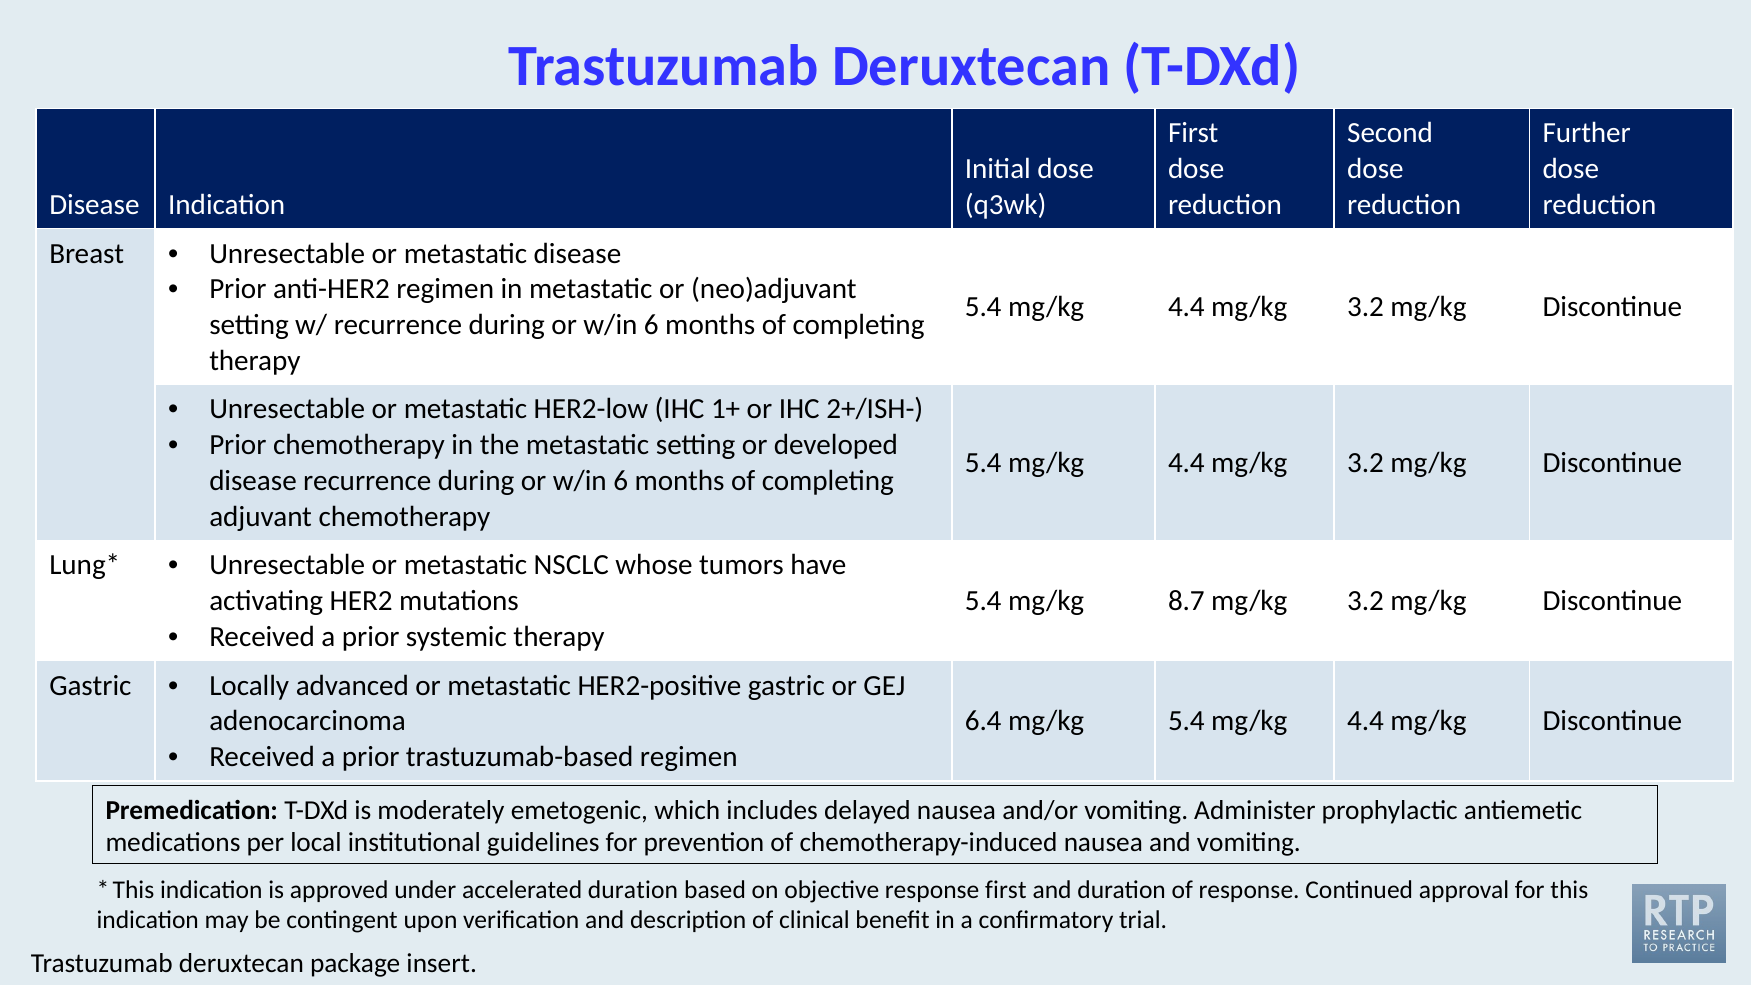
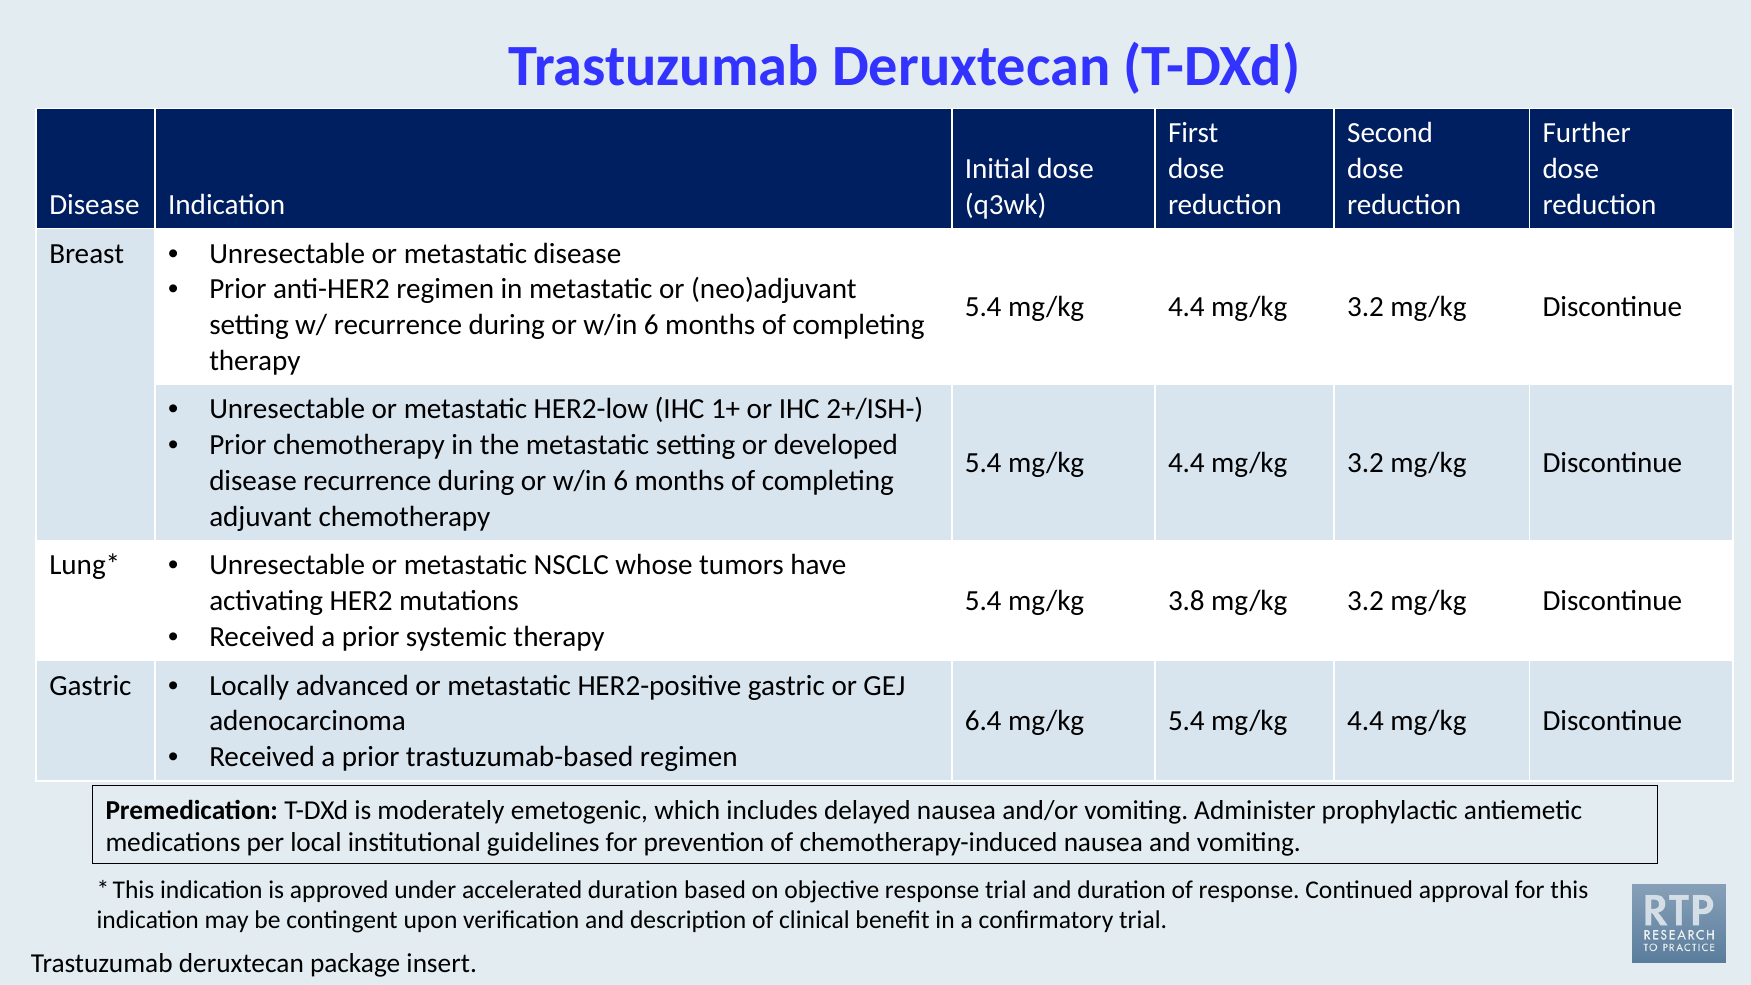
8.7: 8.7 -> 3.8 (1186, 601)
response first: first -> trial (1006, 890)
